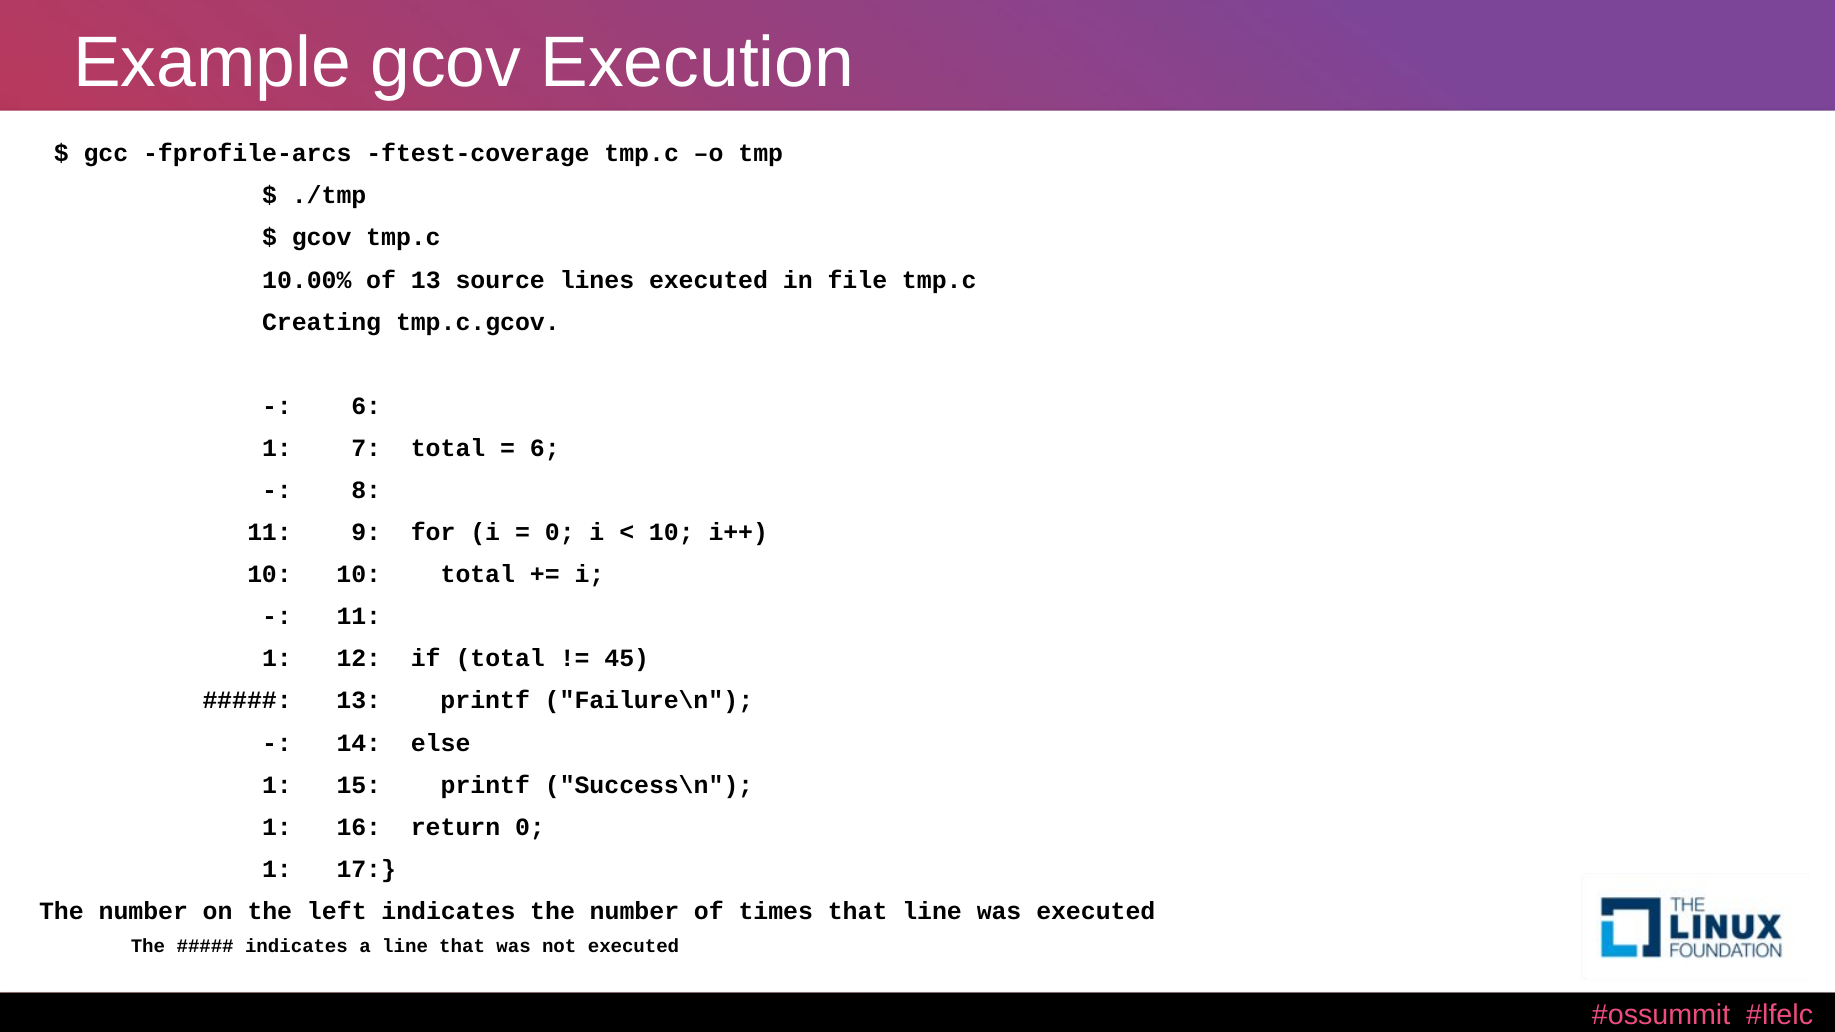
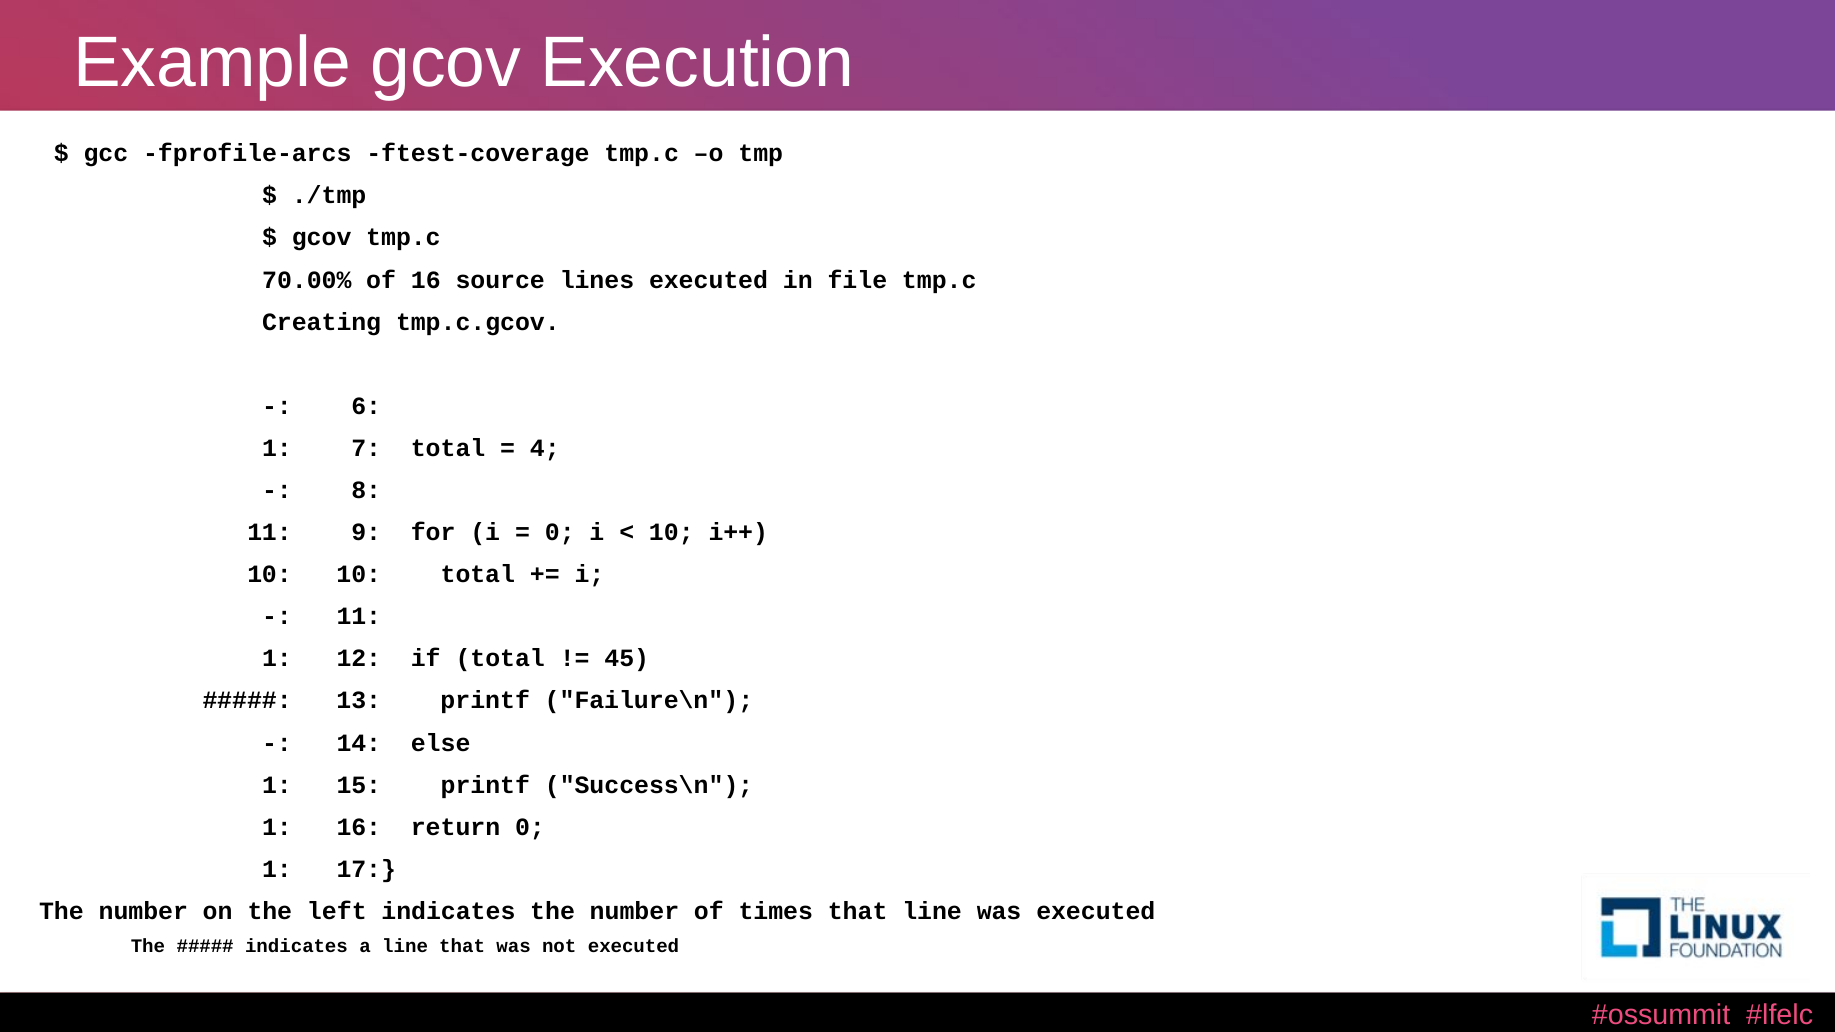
10.00%: 10.00% -> 70.00% (307, 280)
of 13: 13 -> 16 (426, 280)
6: 6 -> 4 (545, 448)
